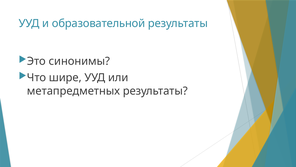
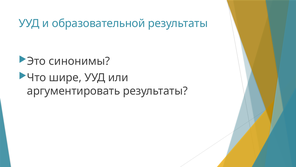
метапредметных: метапредметных -> аргументировать (74, 91)
